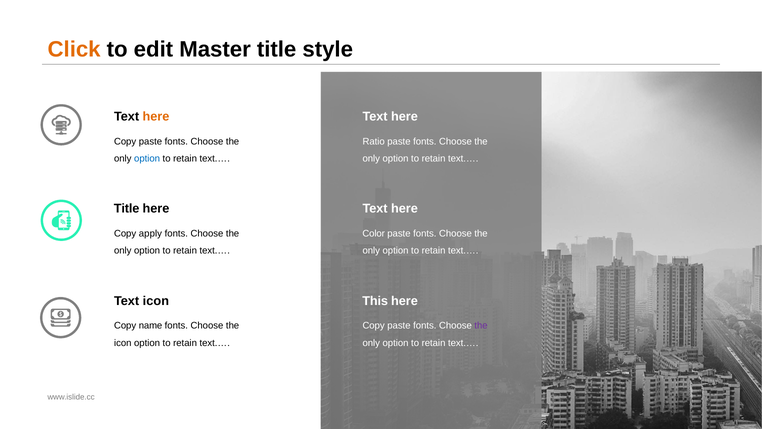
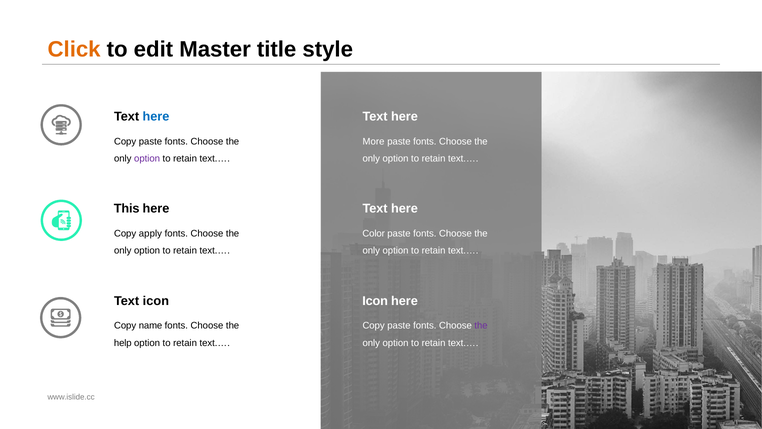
here colour: orange -> blue (156, 117)
Ratio: Ratio -> More (374, 141)
option colour: blue -> purple (147, 158)
Title: Title -> This (127, 209)
This: This -> Icon (375, 301)
icon: icon -> help (123, 343)
